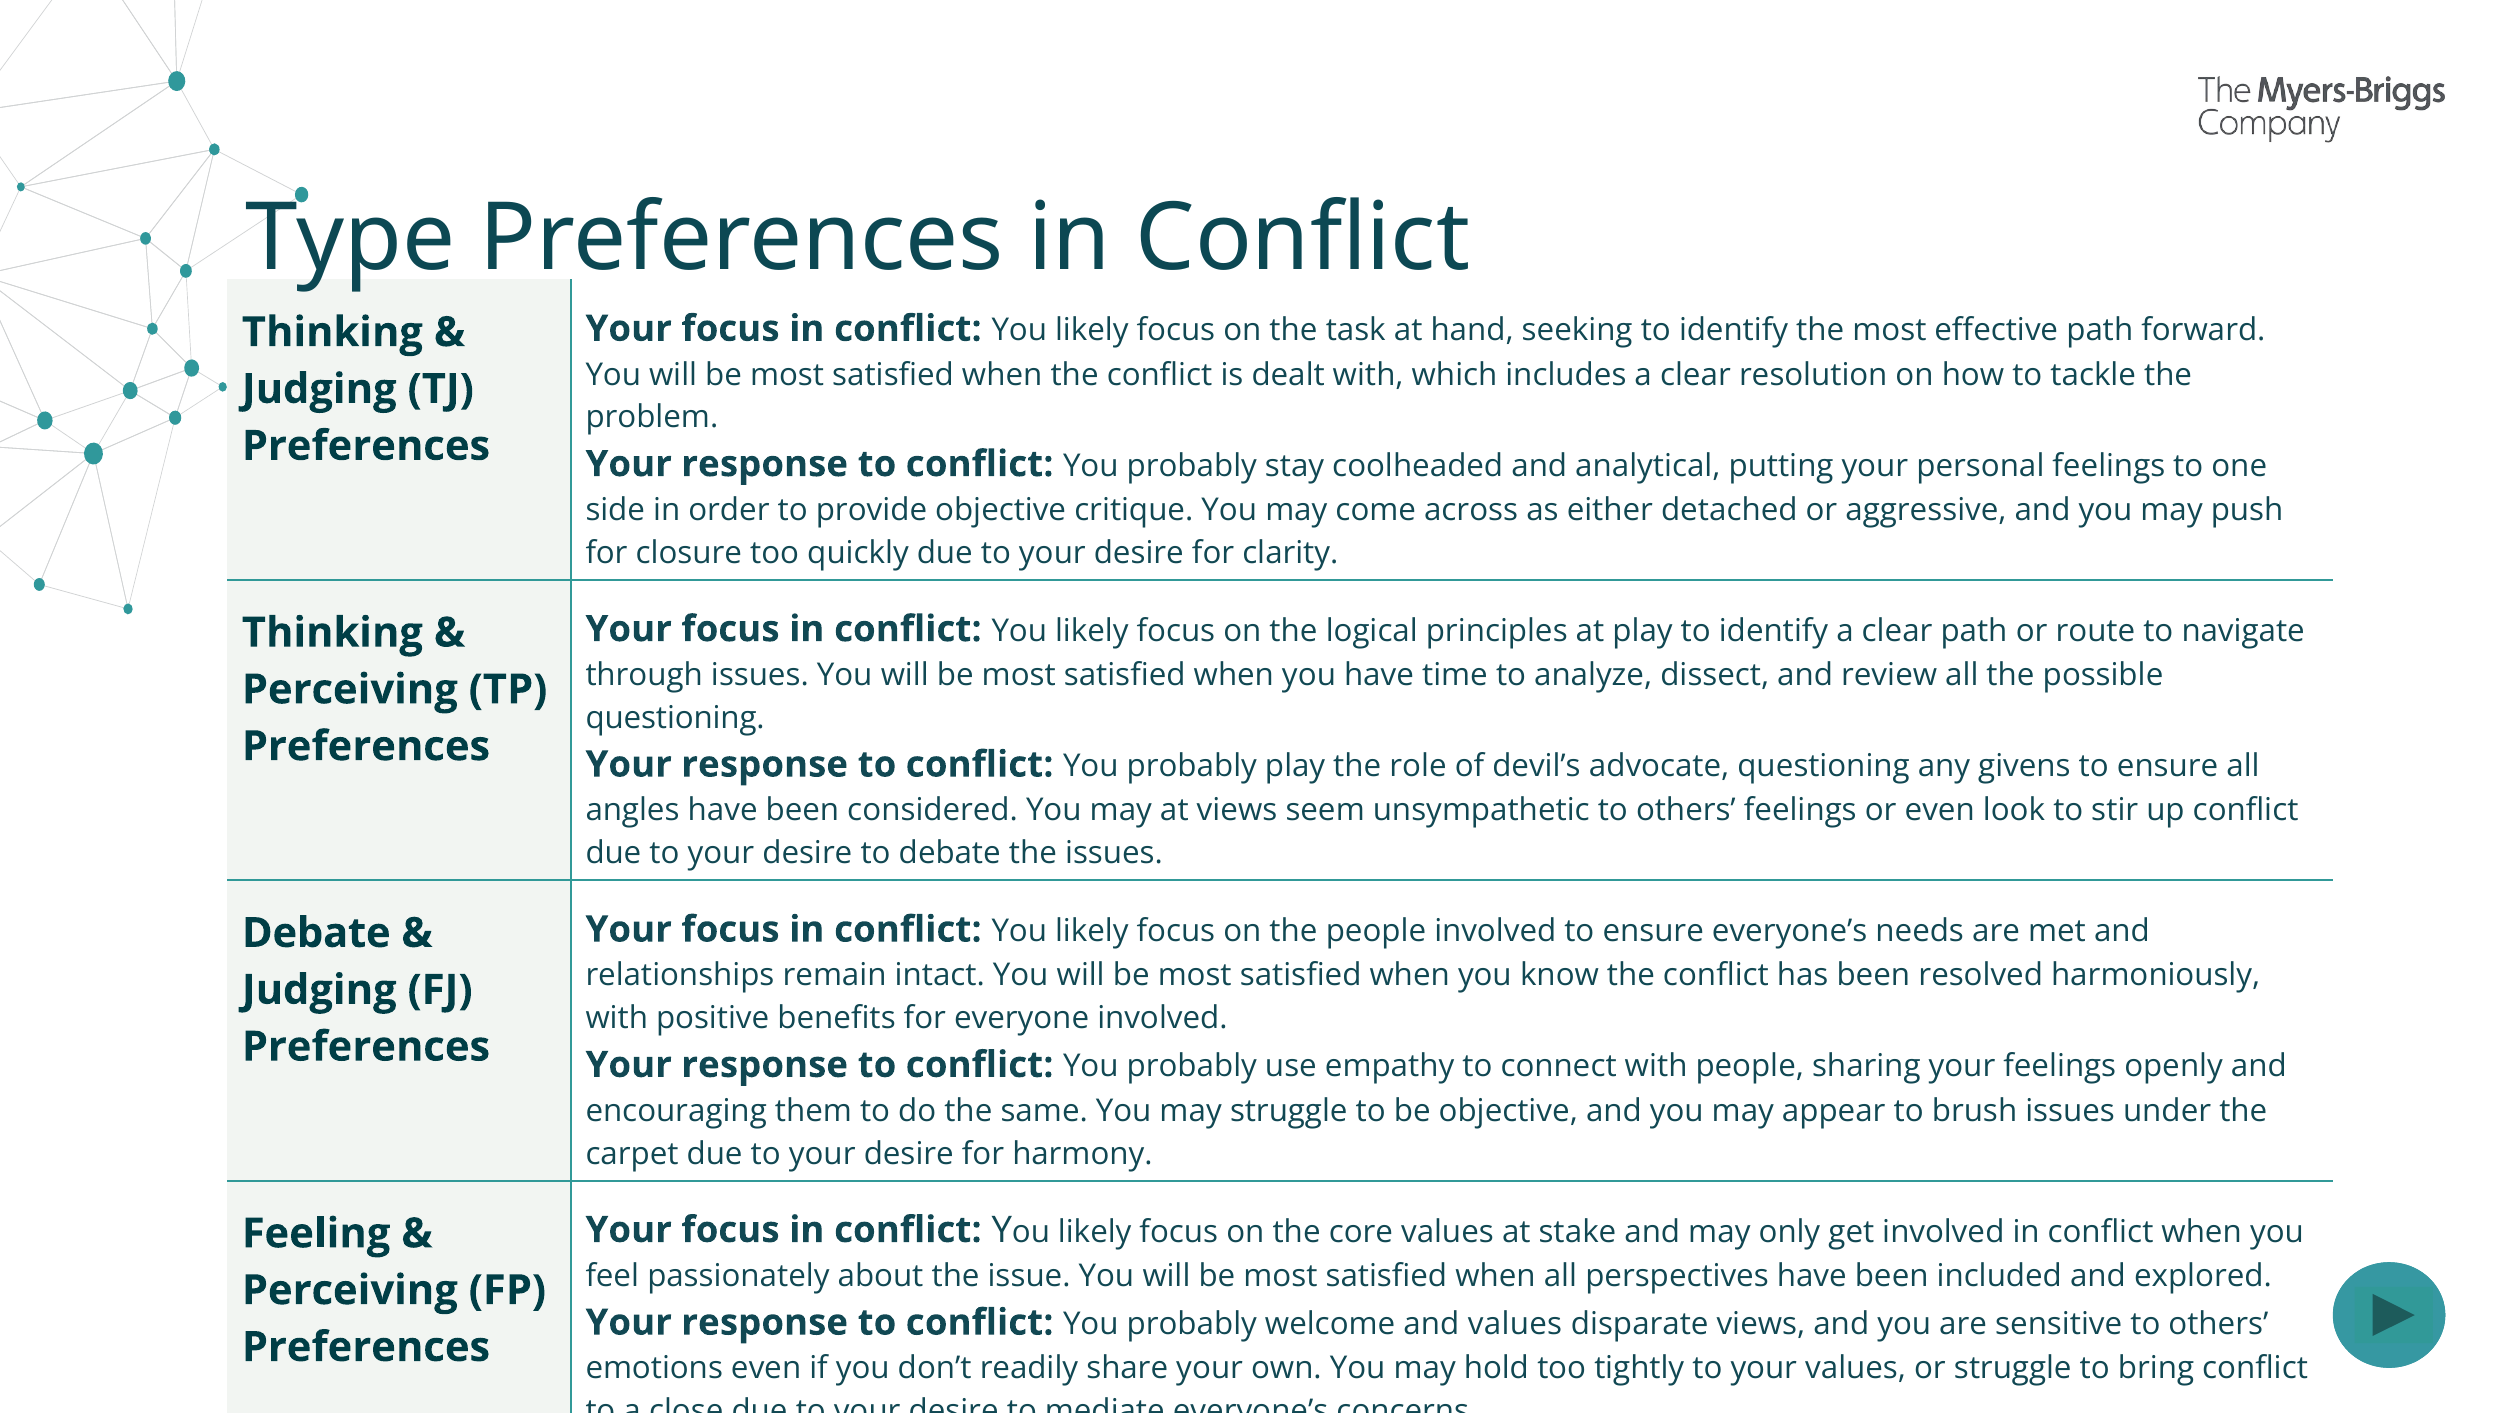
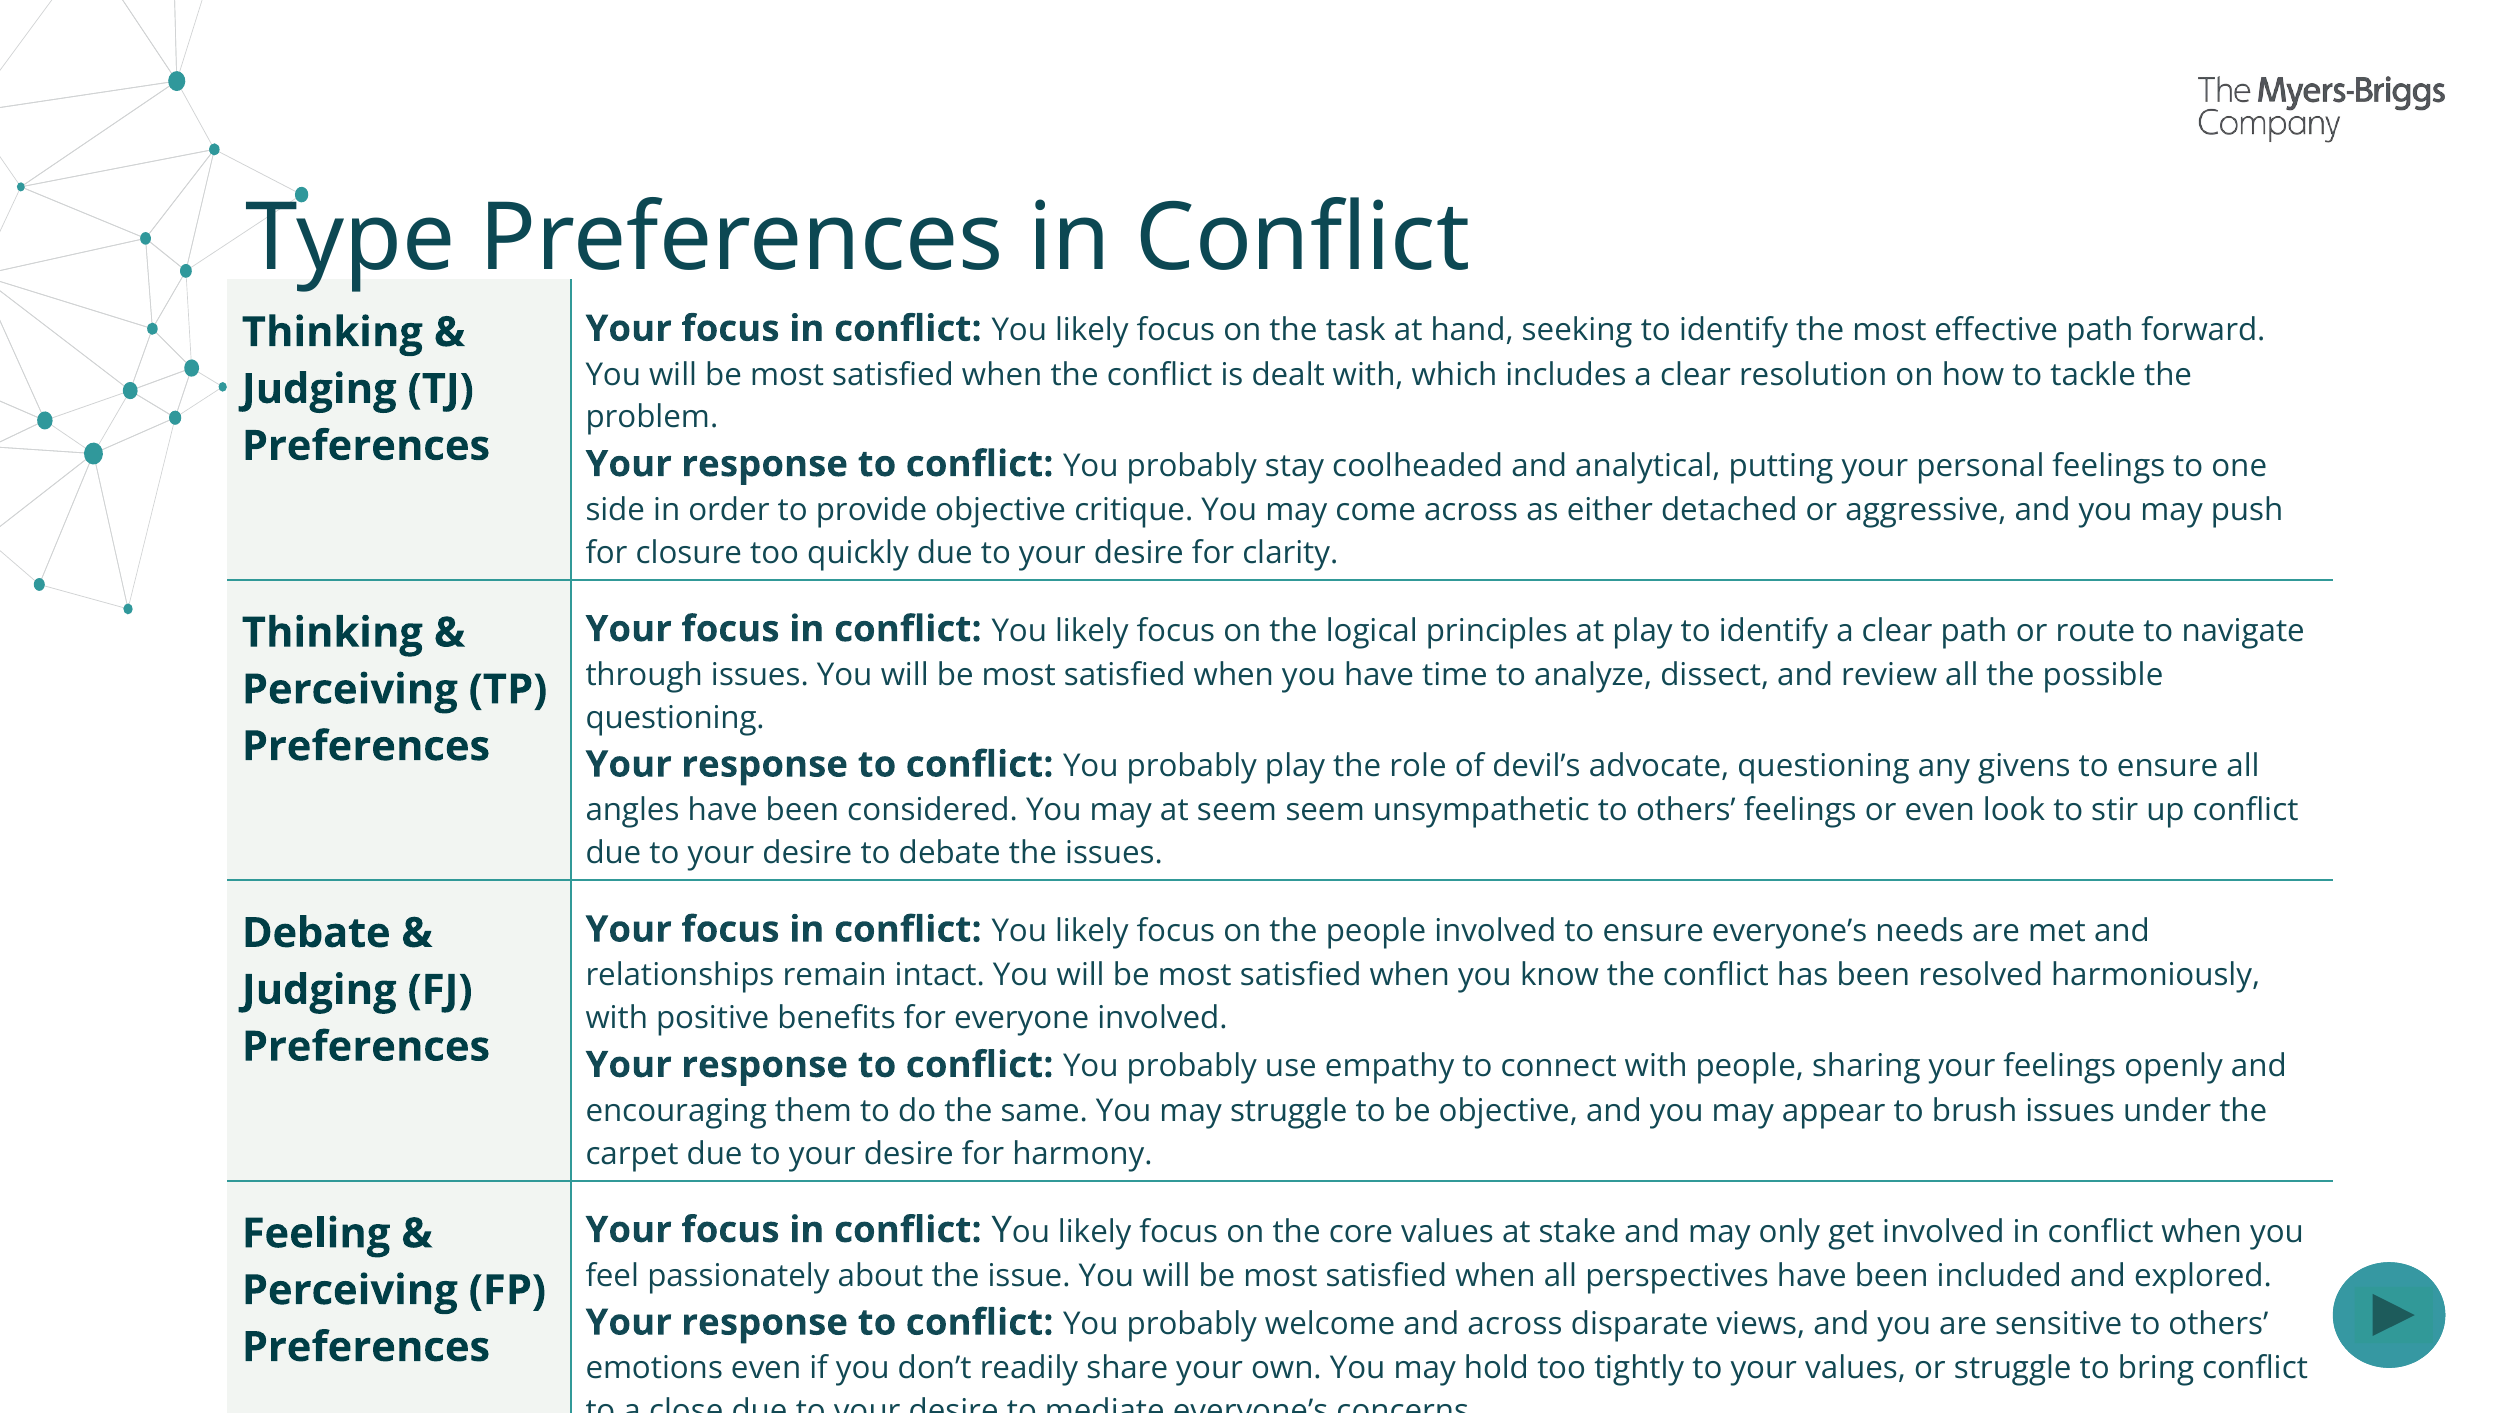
at views: views -> seem (1237, 811)
and values: values -> across (1515, 1324)
